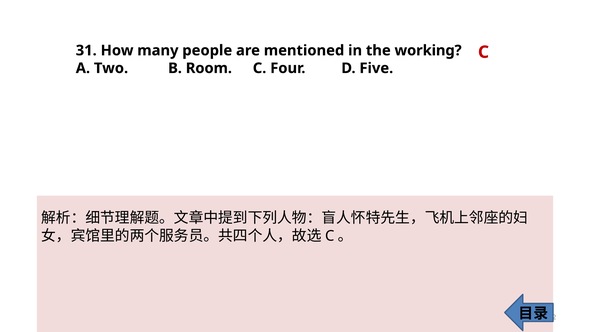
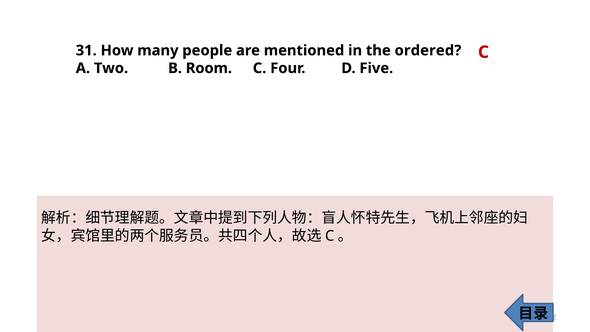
working: working -> ordered (428, 50)
